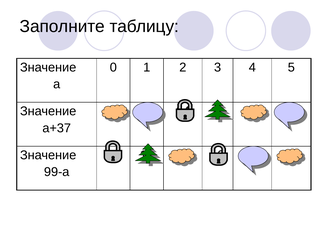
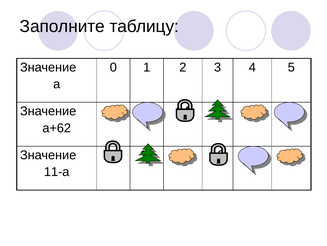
а+37: а+37 -> а+62 (57, 128)
99-а: 99-а -> 11-а (57, 171)
